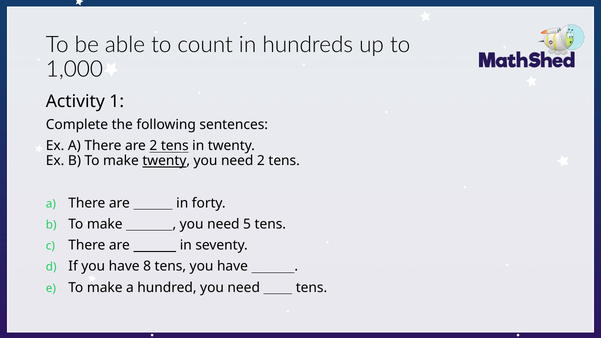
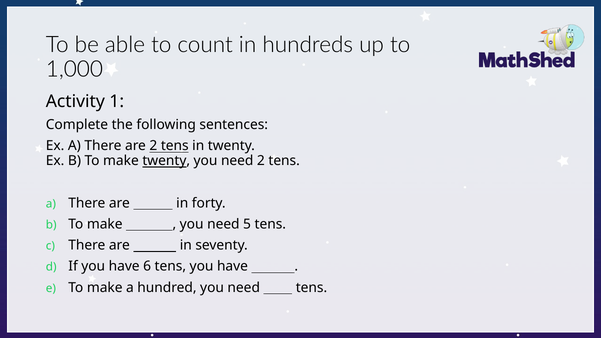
8: 8 -> 6 (147, 266)
